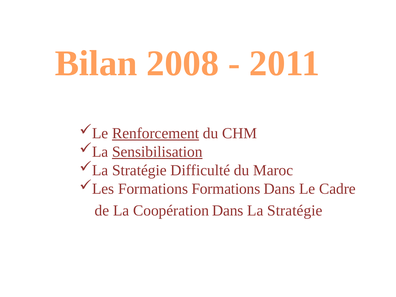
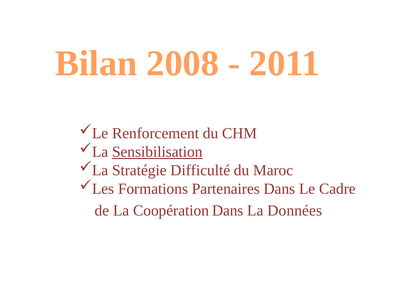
Renforcement underline: present -> none (156, 133)
Formations Formations: Formations -> Partenaires (226, 189)
La Stratégie: Stratégie -> Données (295, 211)
